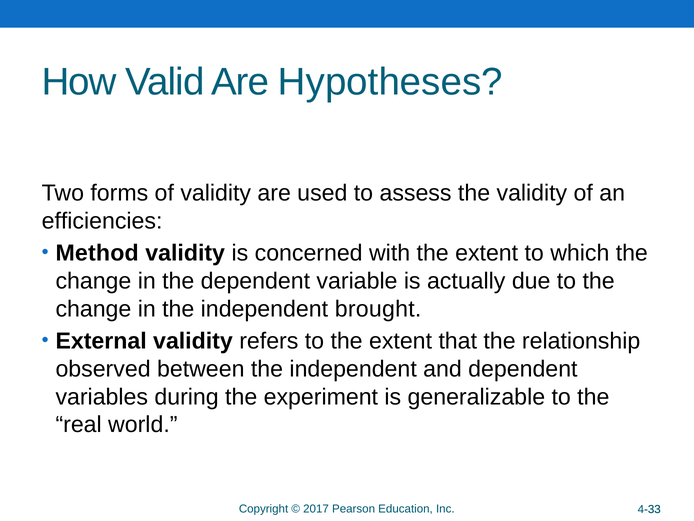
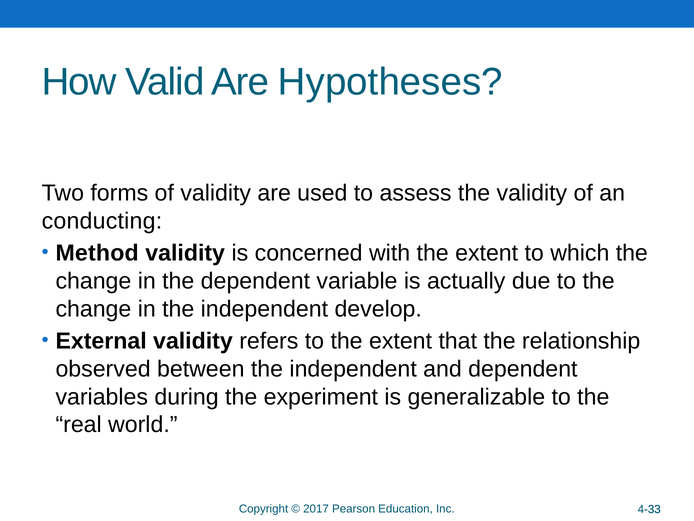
efficiencies: efficiencies -> conducting (102, 221)
brought: brought -> develop (378, 309)
